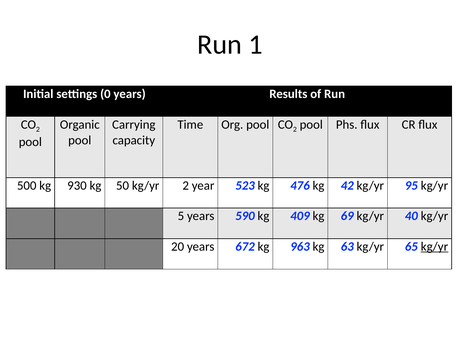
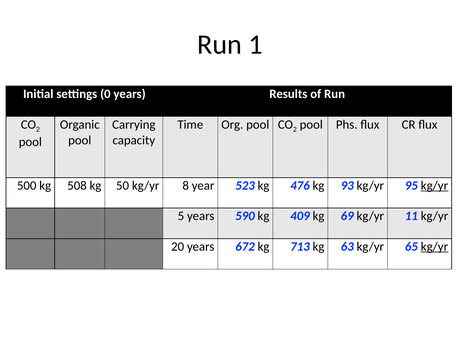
930: 930 -> 508 (77, 186)
kg/yr 2: 2 -> 8 (186, 186)
42: 42 -> 93 (347, 186)
kg/yr underline: none -> present (434, 186)
40: 40 -> 11 (411, 216)
963: 963 -> 713 (300, 247)
